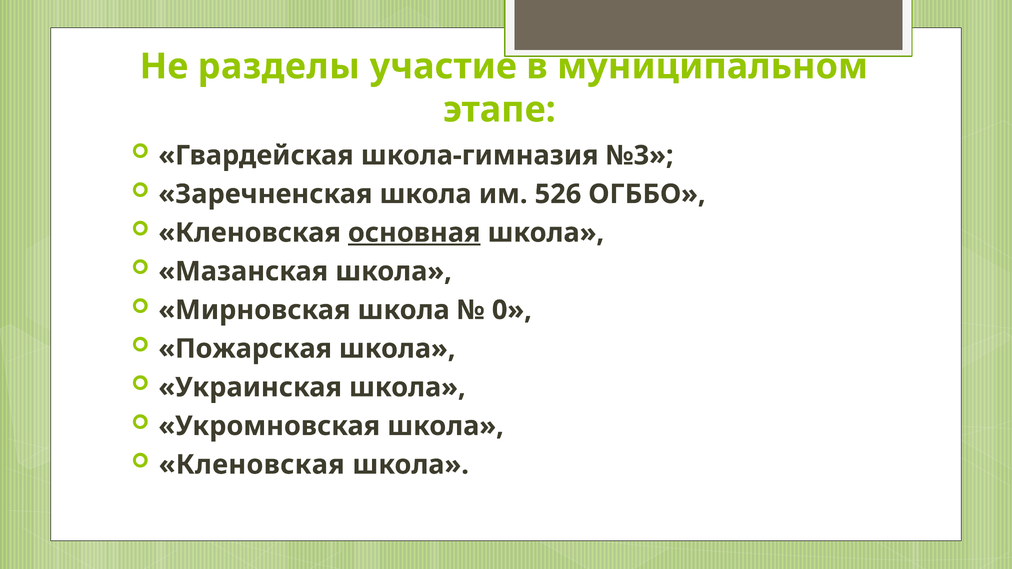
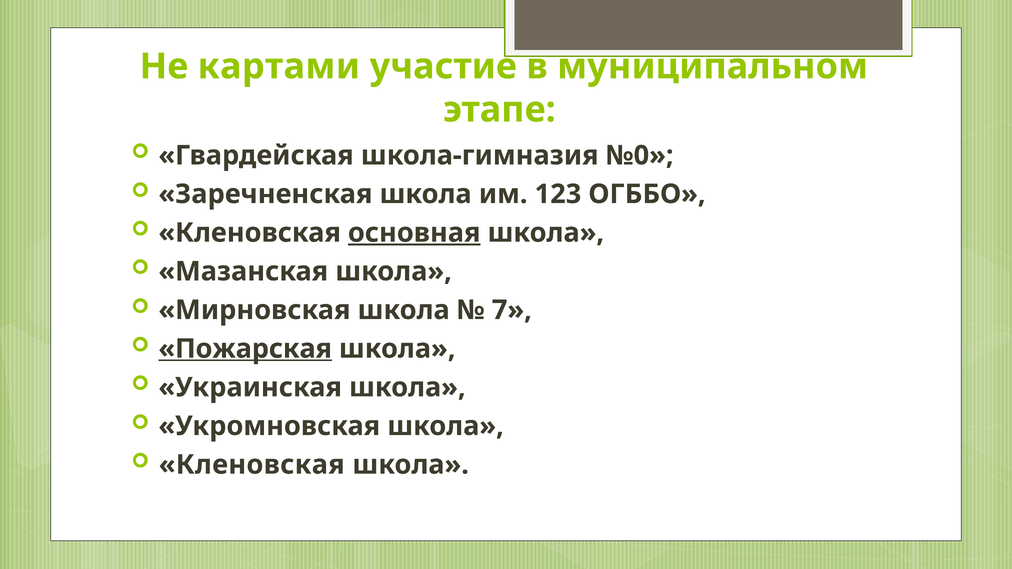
разделы: разделы -> картами (279, 66)
№3: №3 -> №0 (640, 156)
526: 526 -> 123 (558, 194)
0: 0 -> 7 (512, 310)
Пожарская underline: none -> present (245, 349)
